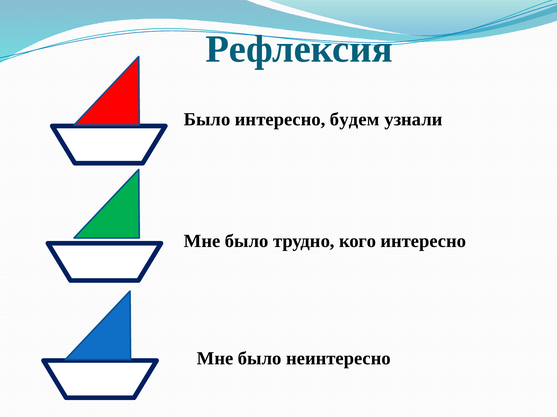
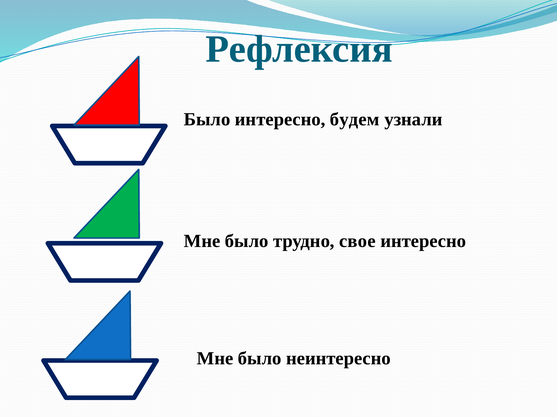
кого: кого -> свое (357, 241)
